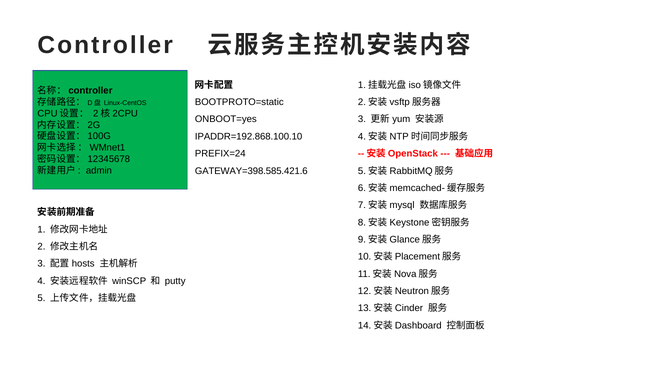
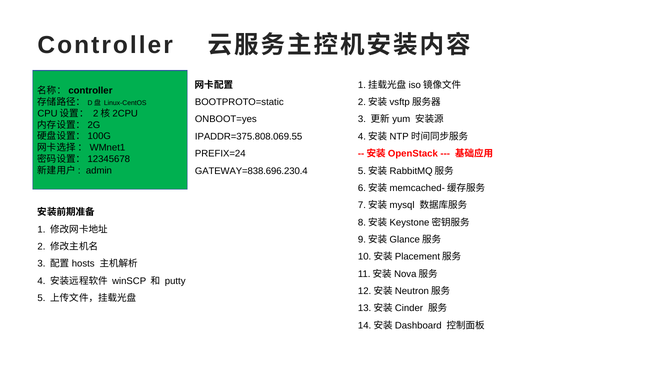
IPADDR=192.868.100.10: IPADDR=192.868.100.10 -> IPADDR=375.808.069.55 (249, 136)
GATEWAY=398.585.421.6: GATEWAY=398.585.421.6 -> GATEWAY=838.696.230.4 (251, 171)
